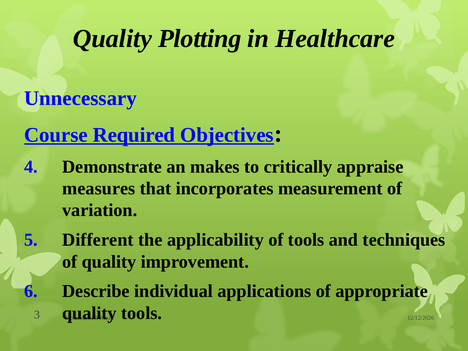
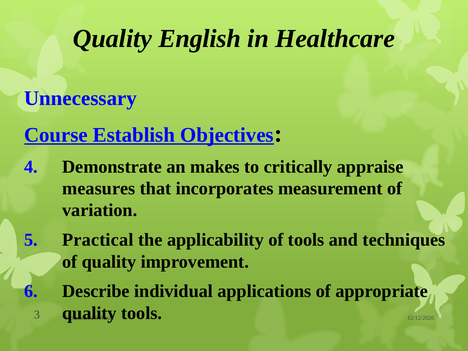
Plotting: Plotting -> English (200, 38)
Required: Required -> Establish (134, 135)
Different: Different -> Practical (98, 240)
